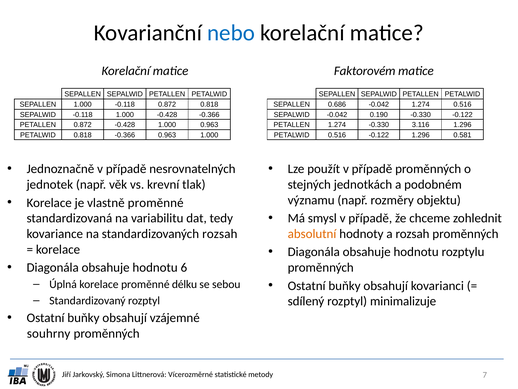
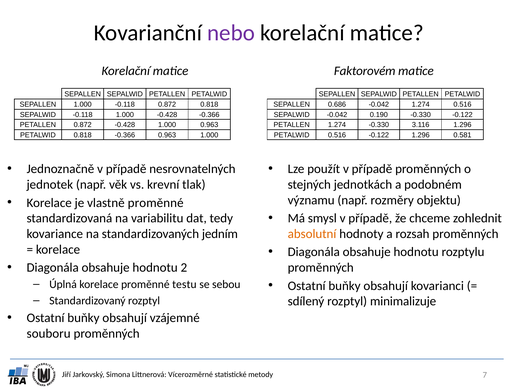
nebo colour: blue -> purple (231, 33)
standardizovaných rozsah: rozsah -> jedním (220, 234)
6: 6 -> 2 (184, 267)
délku: délku -> testu (184, 284)
souhrny: souhrny -> souboru (49, 333)
